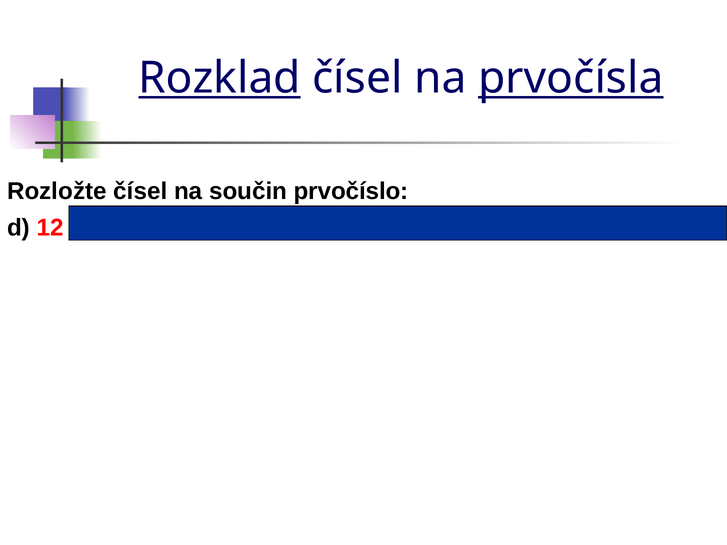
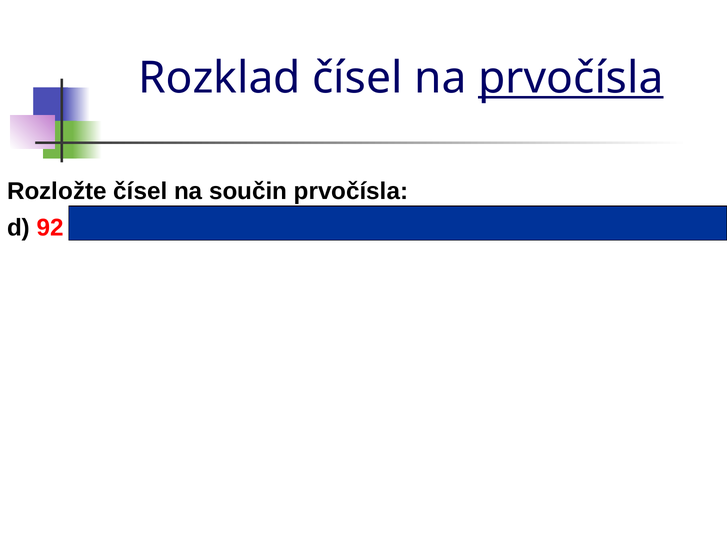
Rozklad underline: present -> none (219, 78)
součin prvočíslo: prvočíslo -> prvočísla (351, 192)
12: 12 -> 92 (50, 228)
